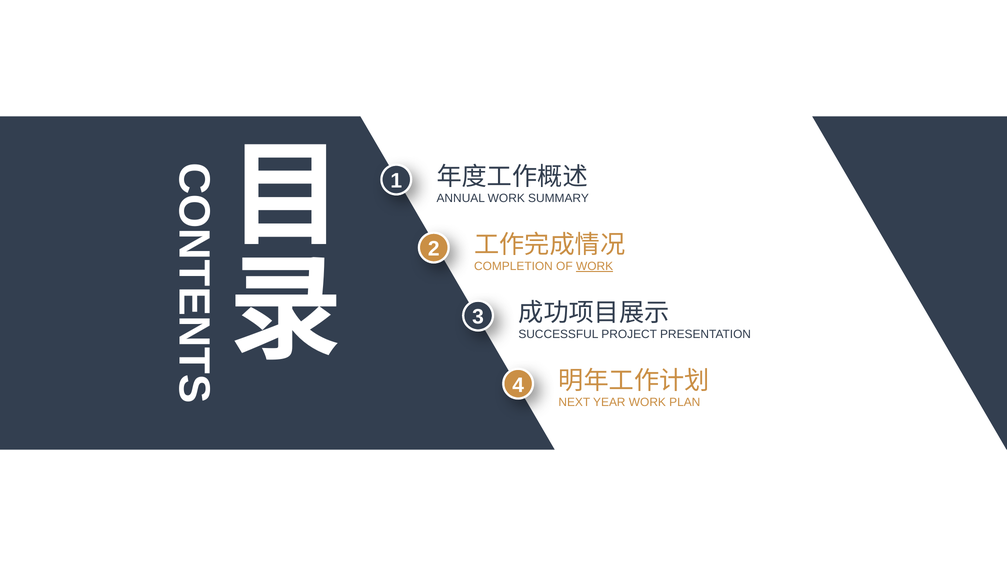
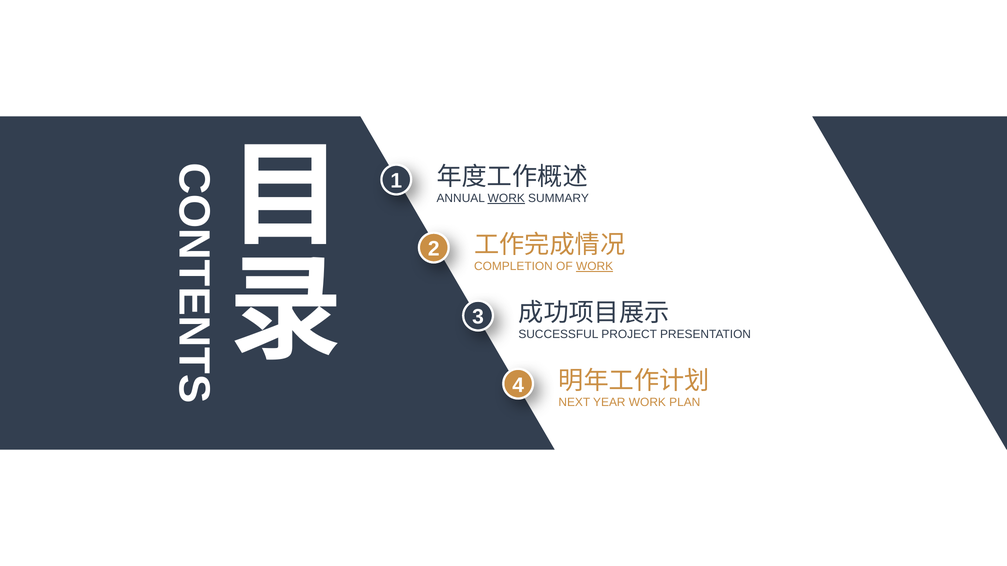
WORK underline: none -> present (506, 198)
